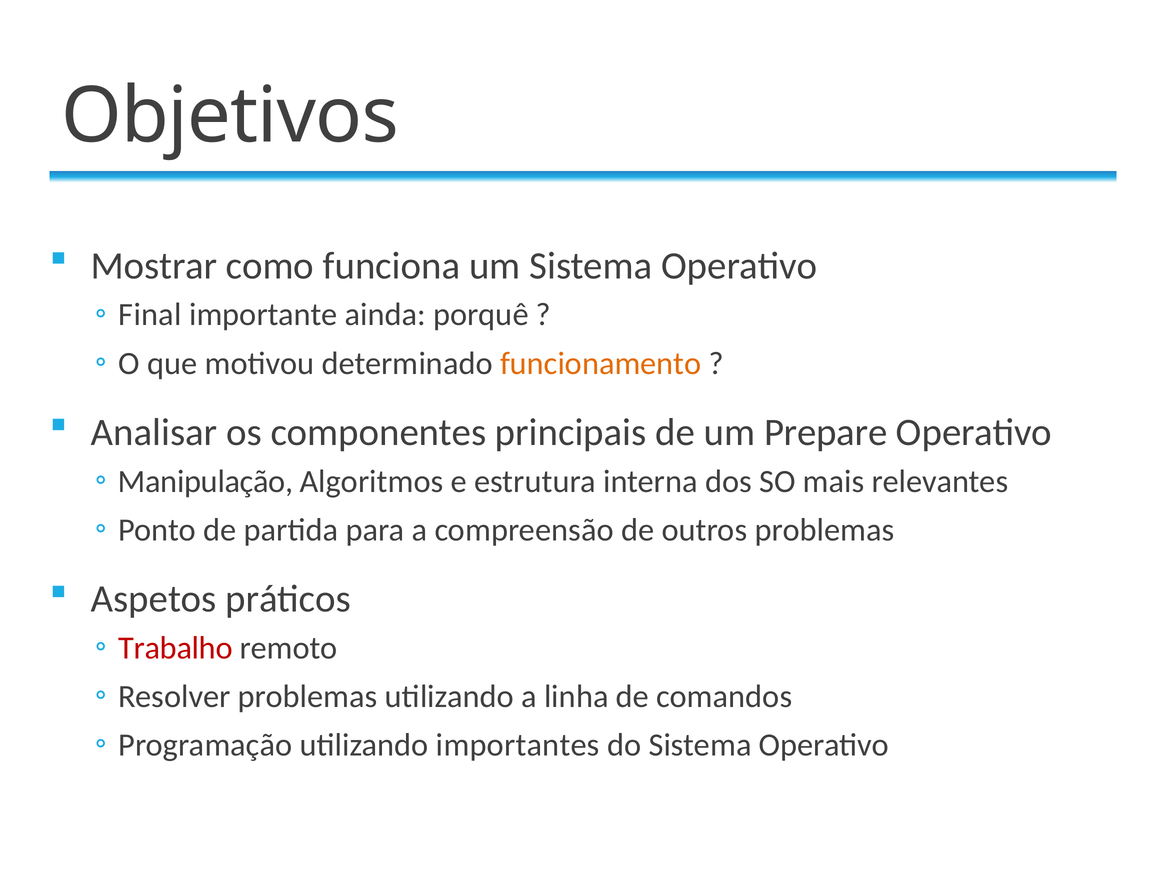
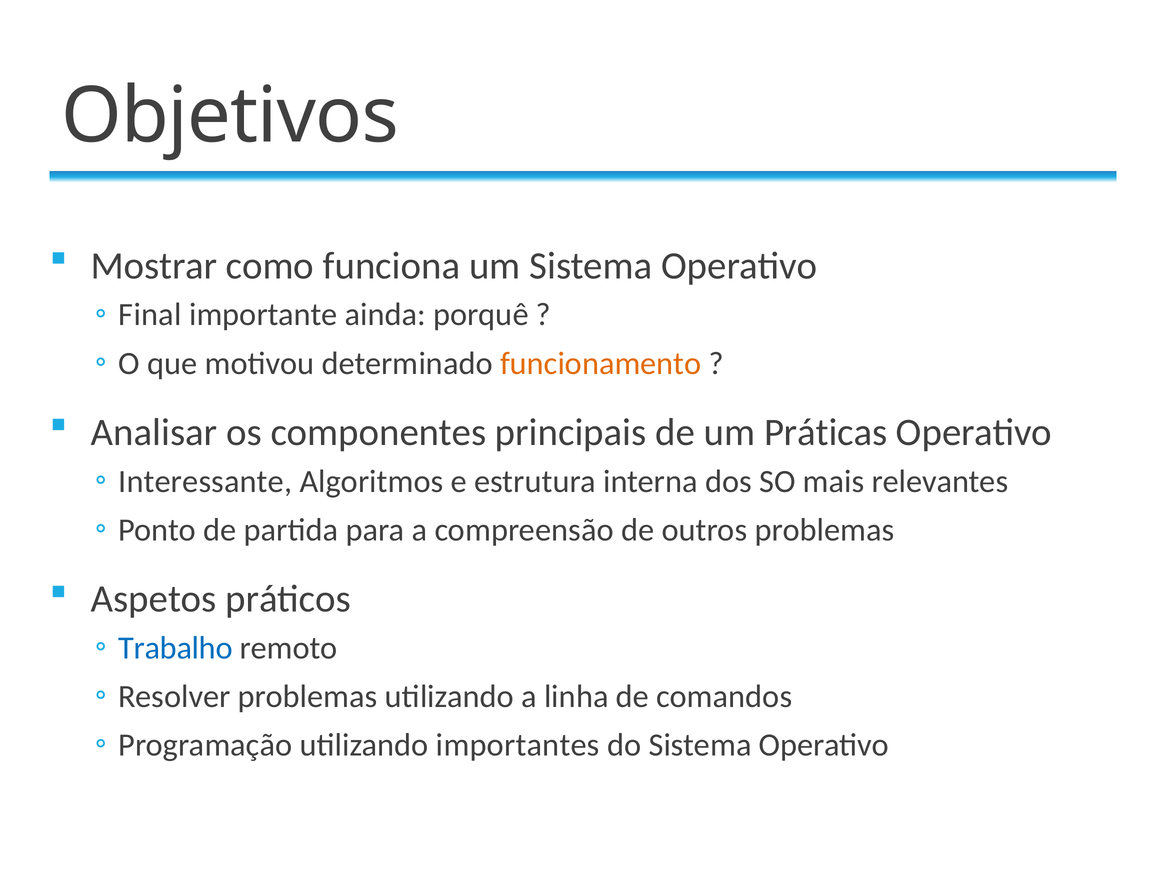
Prepare: Prepare -> Práticas (826, 433)
Manipulação: Manipulação -> Interessante (205, 482)
Trabalho colour: red -> blue (176, 648)
